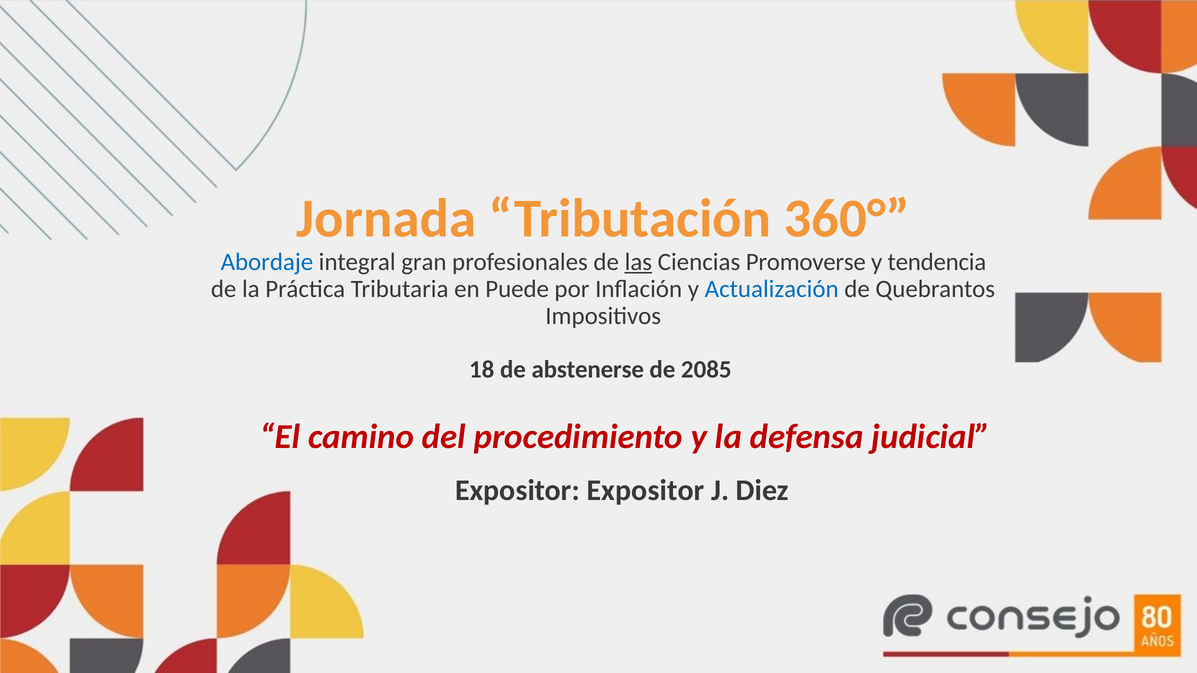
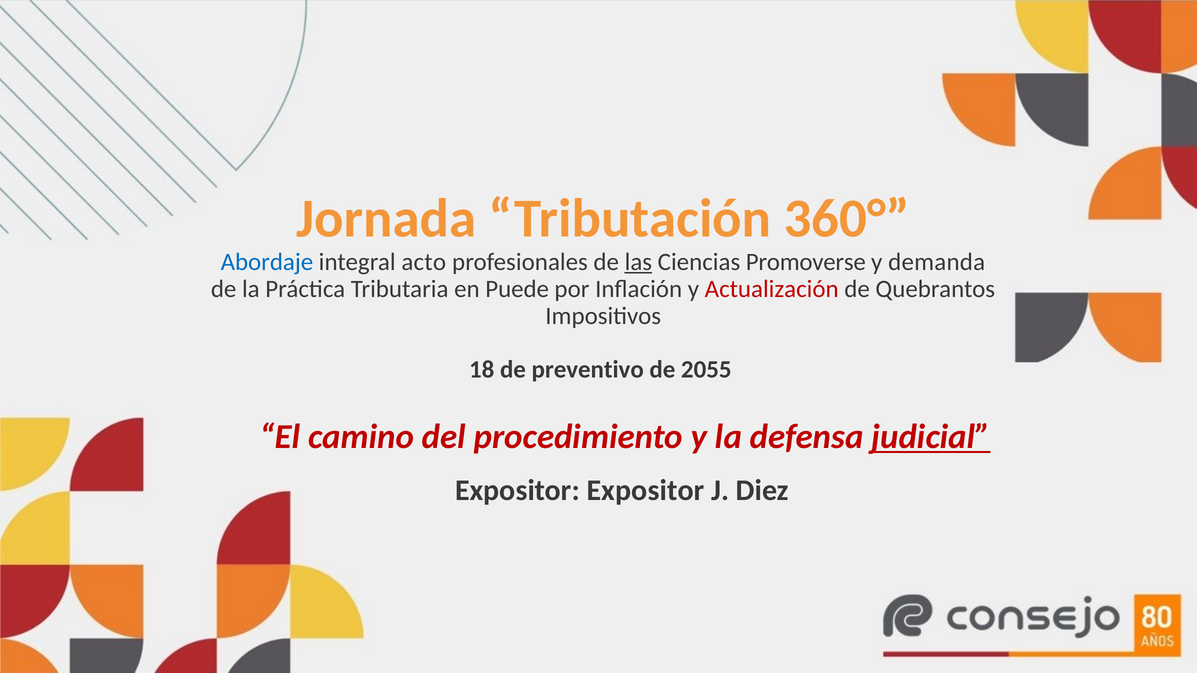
gran: gran -> acto (424, 262)
tendencia: tendencia -> demanda (937, 262)
Actualización colour: blue -> red (772, 289)
abstenerse: abstenerse -> preventivo (588, 370)
2085: 2085 -> 2055 (706, 370)
judicial underline: none -> present (931, 437)
